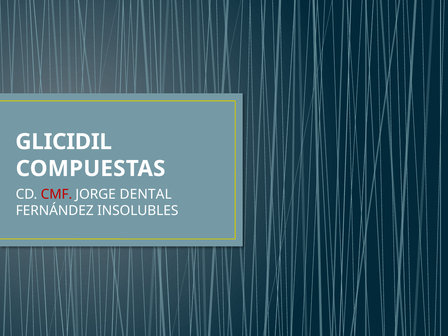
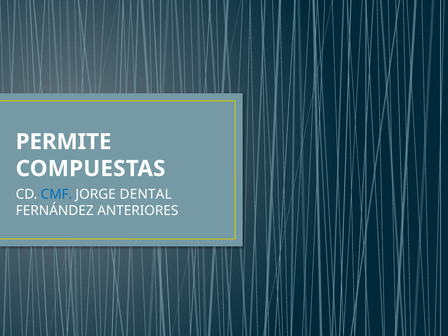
GLICIDIL: GLICIDIL -> PERMITE (64, 142)
CMF colour: red -> blue (56, 194)
INSOLUBLES: INSOLUBLES -> ANTERIORES (138, 211)
